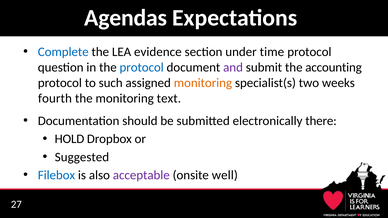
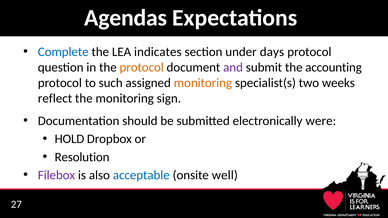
evidence: evidence -> indicates (158, 52)
time: time -> days (272, 52)
protocol colour: blue -> orange (142, 67)
fourth: fourth -> reflect (55, 98)
text: text -> sign (169, 98)
there: there -> were (321, 121)
Suggested: Suggested -> Resolution (82, 157)
Filebox colour: blue -> purple (56, 175)
acceptable colour: purple -> blue (141, 175)
